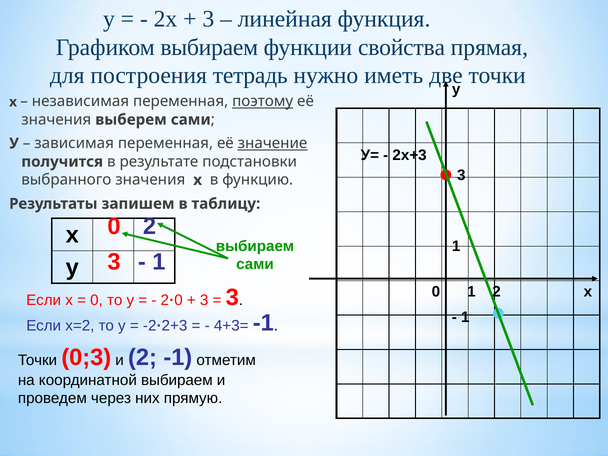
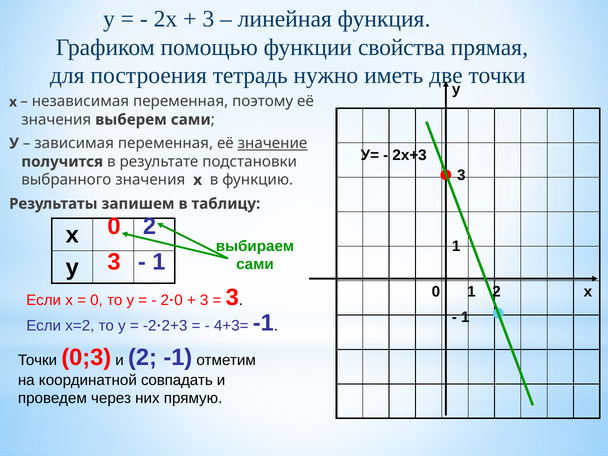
Графиком выбираем: выбираем -> помощью (209, 47)
поэтому underline: present -> none (263, 101)
координатной выбираем: выбираем -> совпадать (177, 380)
